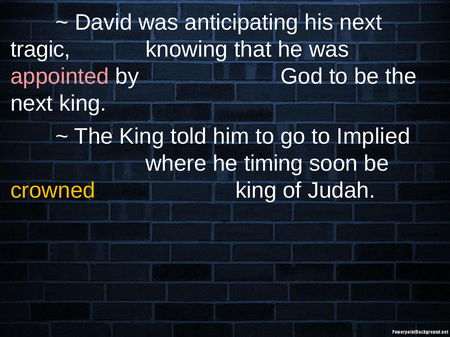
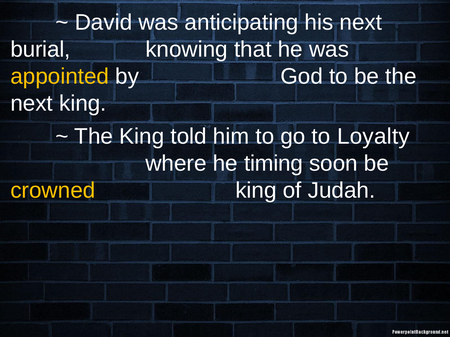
tragic: tragic -> burial (40, 50)
appointed colour: pink -> yellow (60, 77)
Implied: Implied -> Loyalty (373, 137)
